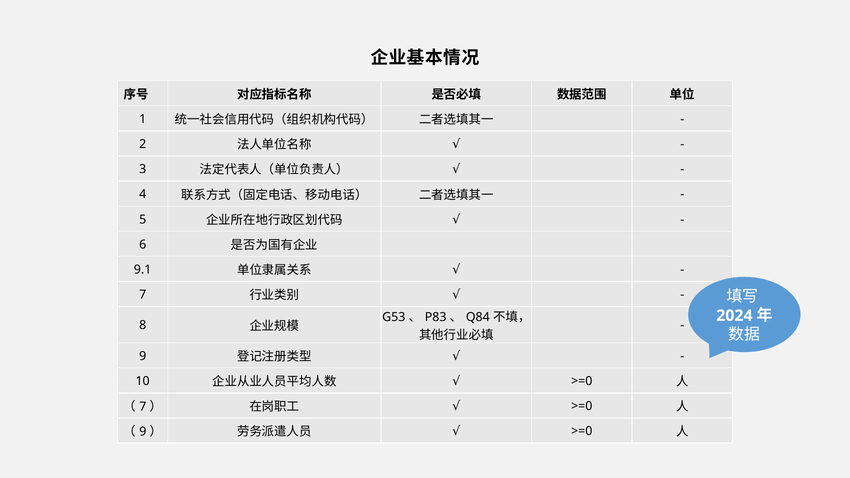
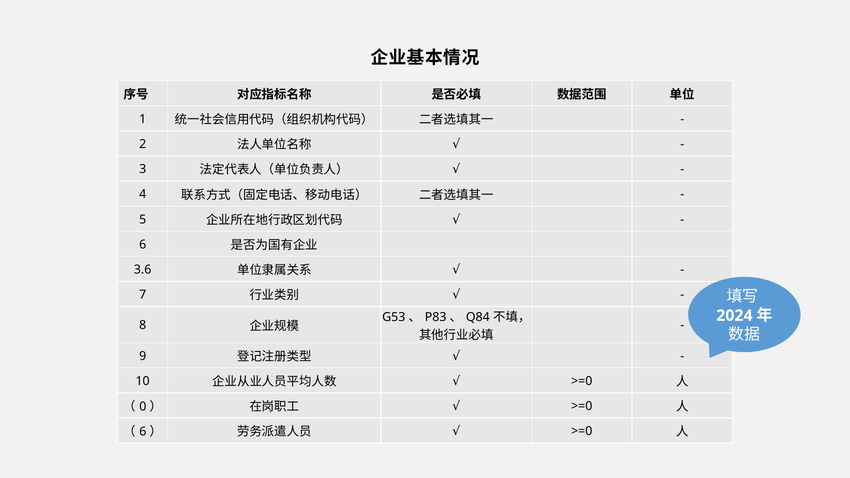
9.1: 9.1 -> 3.6 (143, 270)
7: 7 -> 0 (143, 407)
9: 9 -> 6 (143, 432)
